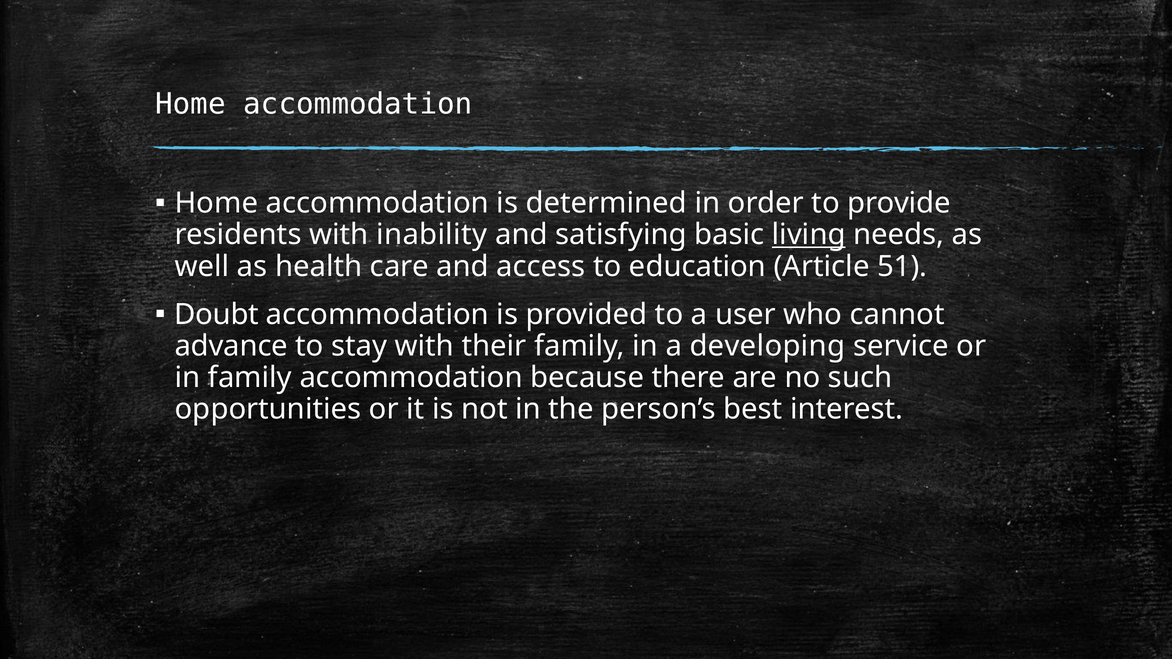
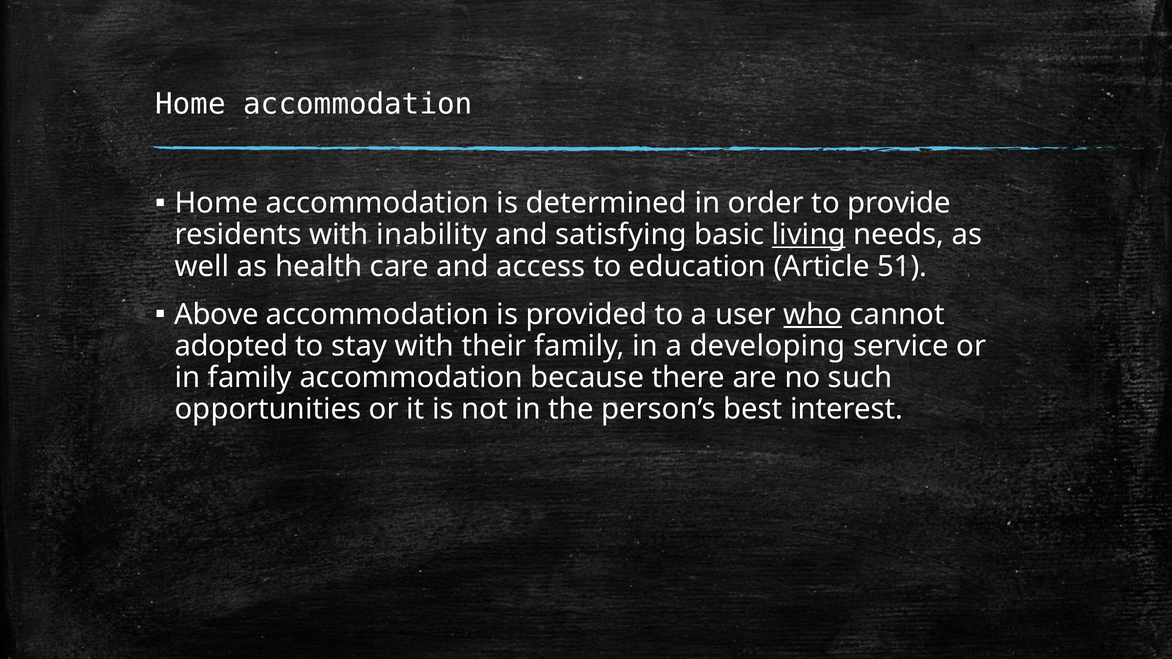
Doubt: Doubt -> Above (217, 315)
who underline: none -> present (813, 315)
advance: advance -> adopted (231, 346)
